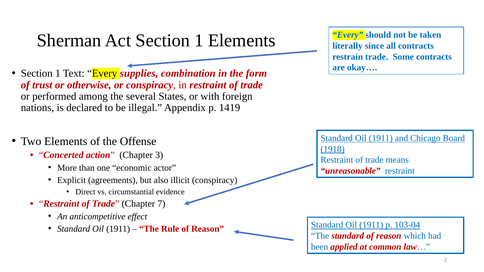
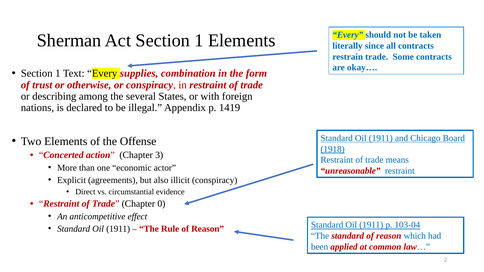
performed: performed -> describing (54, 96)
7: 7 -> 0 (161, 204)
